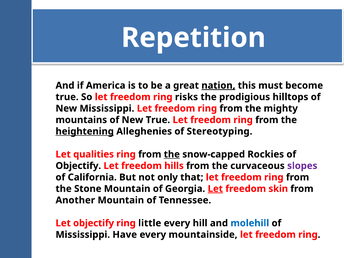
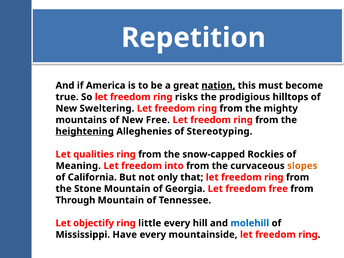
New Mississippi: Mississippi -> Sweltering (107, 108)
New True: True -> Free (158, 120)
the underline: present -> none (172, 154)
Objectify: Objectify -> Meaning (78, 166)
hills: hills -> into (174, 166)
slopes colour: purple -> orange (302, 166)
Let underline: present -> none (215, 189)
freedom skin: skin -> free (278, 189)
Another: Another -> Through (75, 200)
